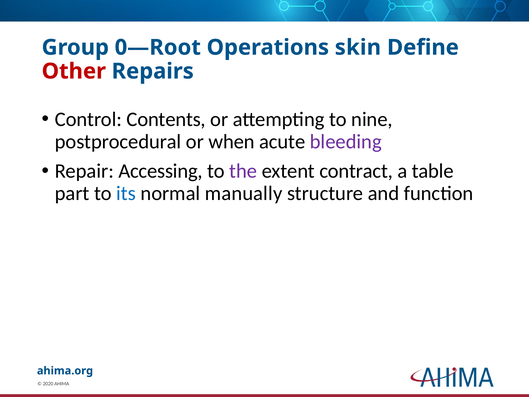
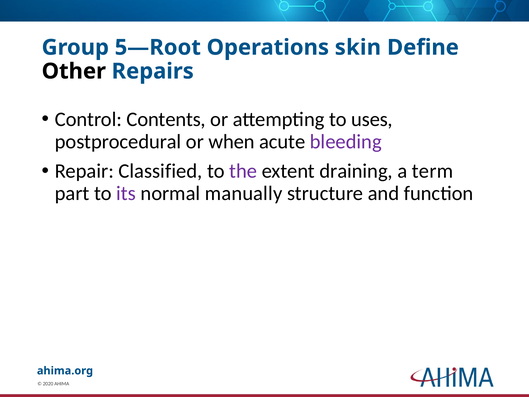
0—Root: 0—Root -> 5—Root (158, 47)
Other colour: red -> black (74, 71)
nine: nine -> uses (372, 119)
Accessing: Accessing -> Classified (160, 171)
contract: contract -> draining (356, 171)
table: table -> term (433, 171)
its colour: blue -> purple (126, 193)
